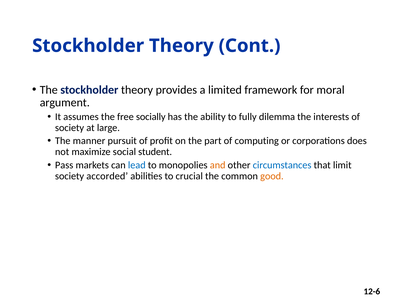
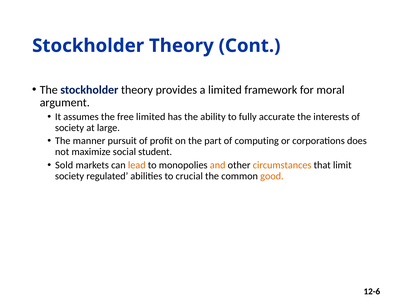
free socially: socially -> limited (151, 117)
dilemma: dilemma -> accurate (277, 117)
Pass: Pass -> Sold (64, 165)
lead colour: blue -> orange (137, 165)
circumstances colour: blue -> orange (282, 165)
accorded: accorded -> regulated (107, 176)
